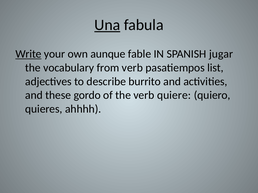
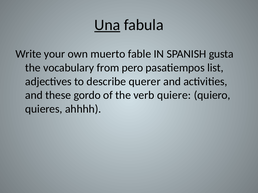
Write underline: present -> none (28, 54)
aunque: aunque -> muerto (108, 54)
jugar: jugar -> gusta (221, 54)
from verb: verb -> pero (132, 68)
burrito: burrito -> querer (145, 82)
